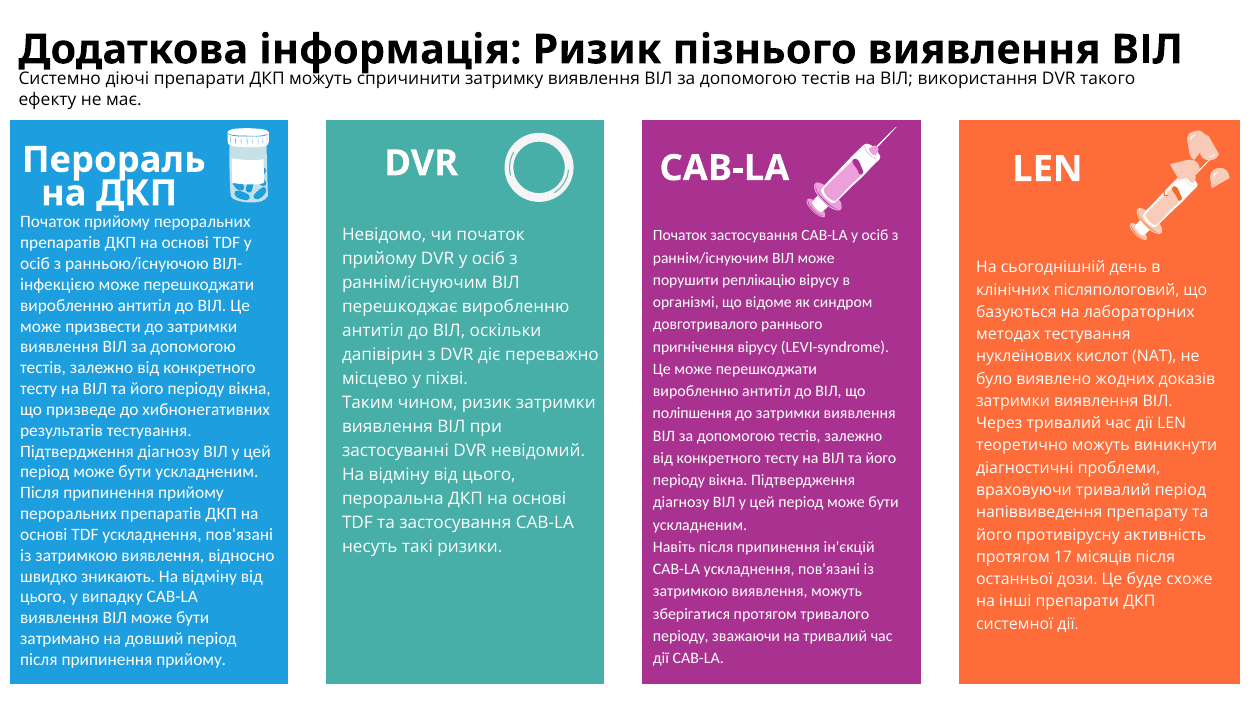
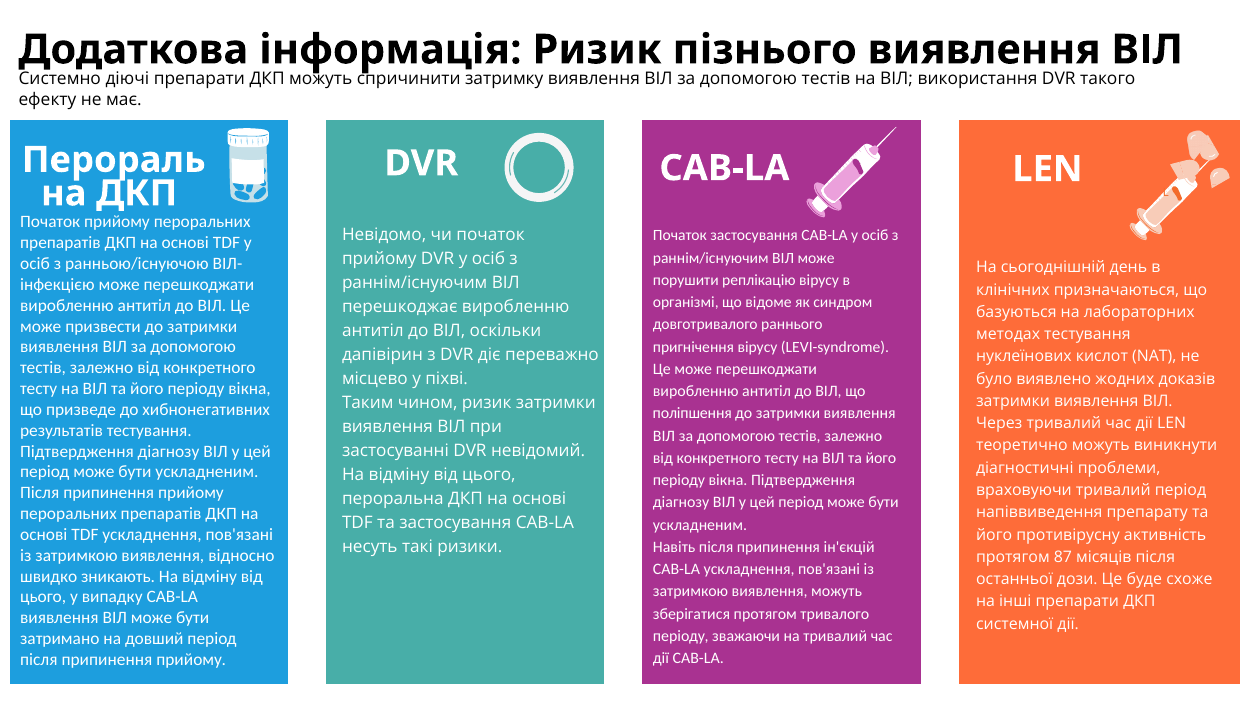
післяпологовий: післяпологовий -> призначаються (1117, 290)
17: 17 -> 87 (1063, 557)
